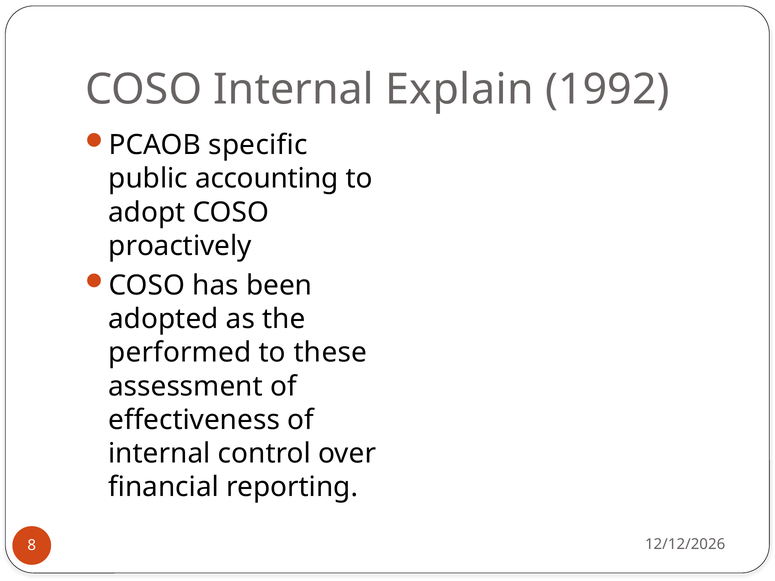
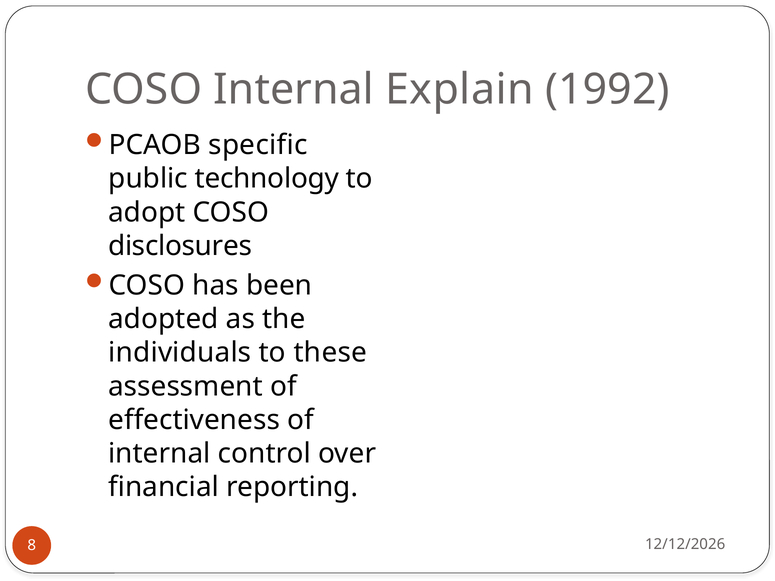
accounting: accounting -> technology (267, 179)
proactively: proactively -> disclosures (180, 246)
performed: performed -> individuals (180, 353)
